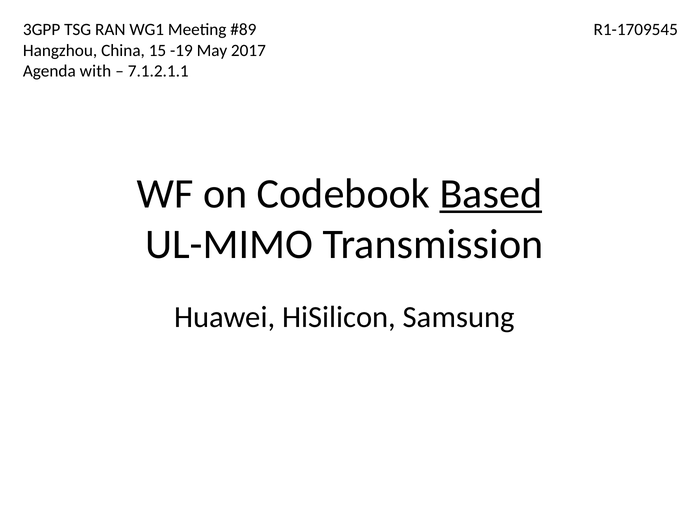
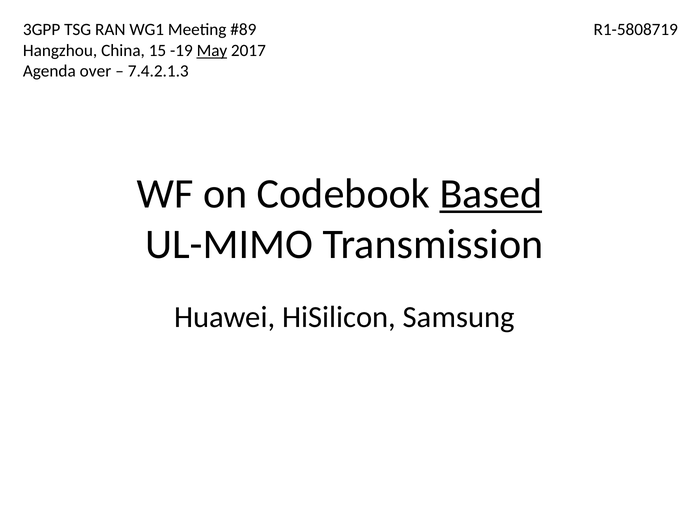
R1-1709545: R1-1709545 -> R1-5808719 (636, 30)
May underline: none -> present (212, 50)
with: with -> over (95, 71)
7.1.2.1.1: 7.1.2.1.1 -> 7.4.2.1.3 (158, 71)
